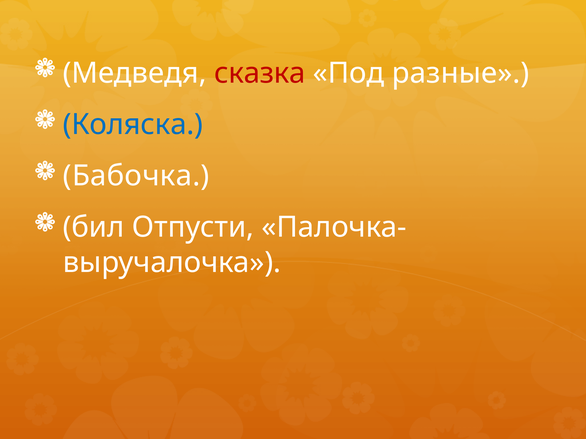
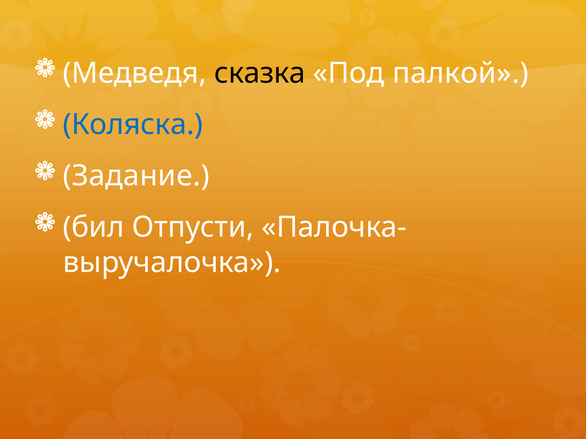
сказка colour: red -> black (260, 73)
разные: разные -> палкой (461, 73)
Бабочка: Бабочка -> Задание (136, 176)
